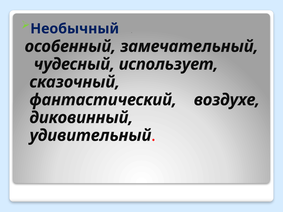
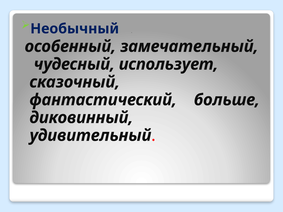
воздухе: воздухе -> больше (227, 100)
